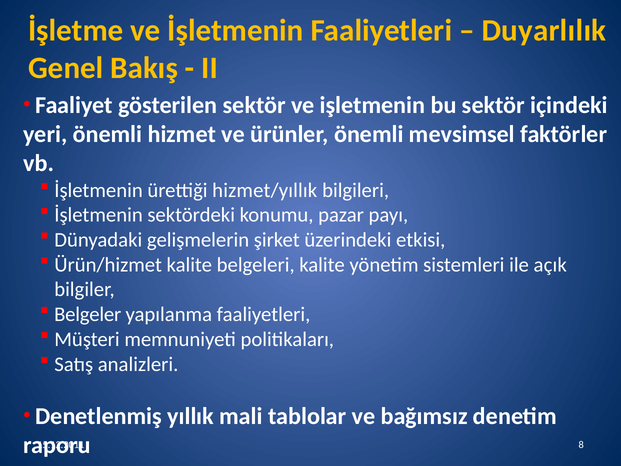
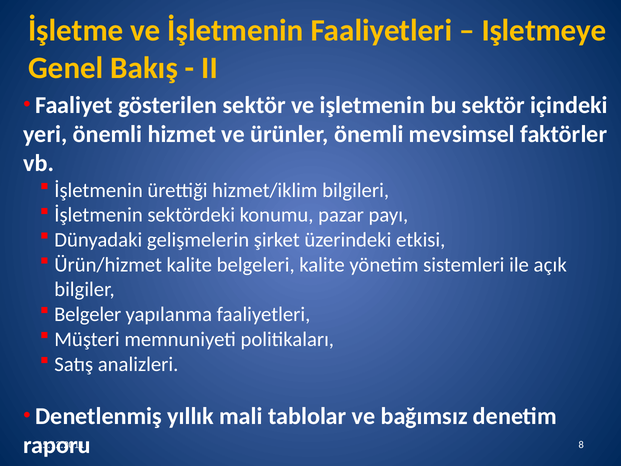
Duyarlılık: Duyarlılık -> Işletmeye (544, 31)
hizmet/yıllık: hizmet/yıllık -> hizmet/iklim (265, 190)
